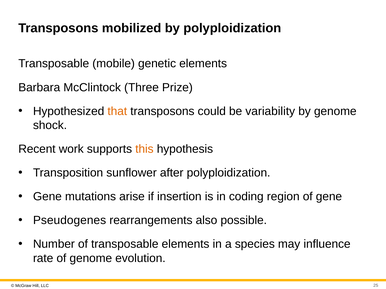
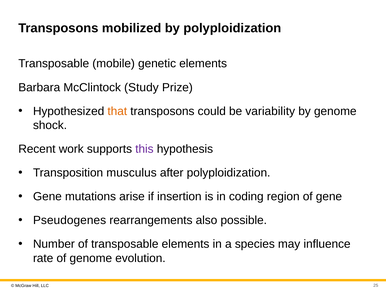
Three: Three -> Study (141, 88)
this colour: orange -> purple (144, 149)
sunflower: sunflower -> musculus (132, 173)
